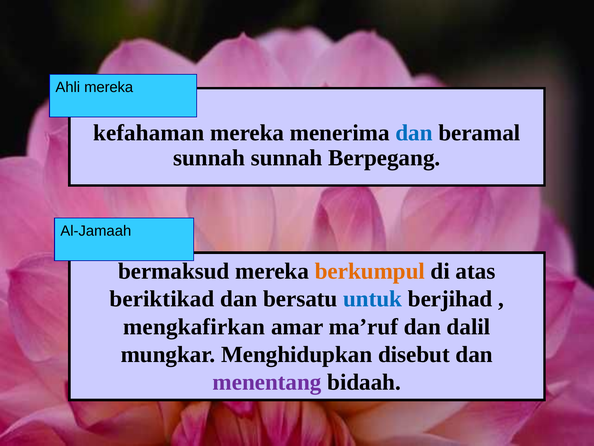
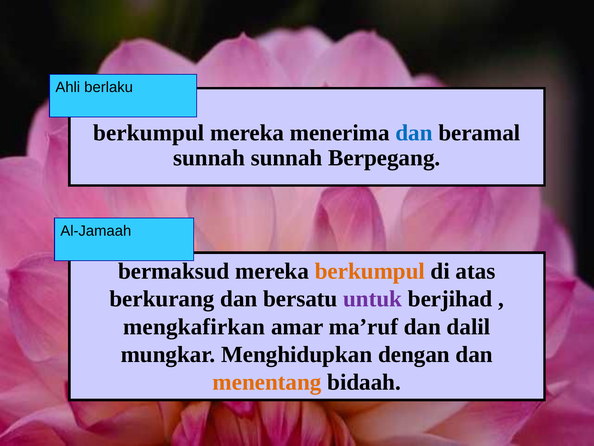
Ahli mereka: mereka -> berlaku (109, 87)
kefahaman: kefahaman -> berkumpul (149, 133)
beriktikad: beriktikad -> berkurang (162, 299)
untuk colour: blue -> purple (373, 299)
disebut: disebut -> dengan (414, 354)
menentang colour: purple -> orange (267, 382)
